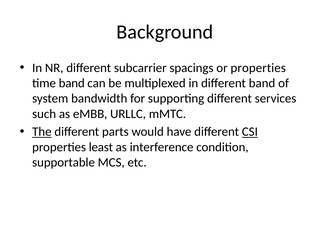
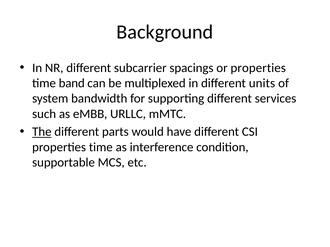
different band: band -> units (262, 83)
CSI underline: present -> none (250, 132)
least: least -> time (101, 147)
